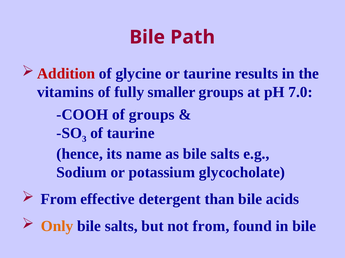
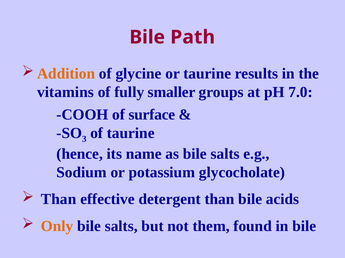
Addition colour: red -> orange (66, 74)
of groups: groups -> surface (152, 115)
From: From -> Than (59, 200)
not from: from -> them (211, 227)
